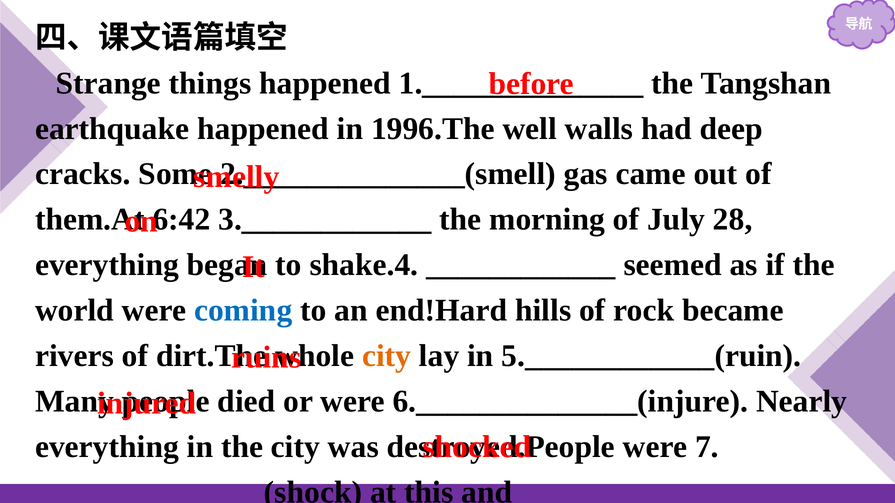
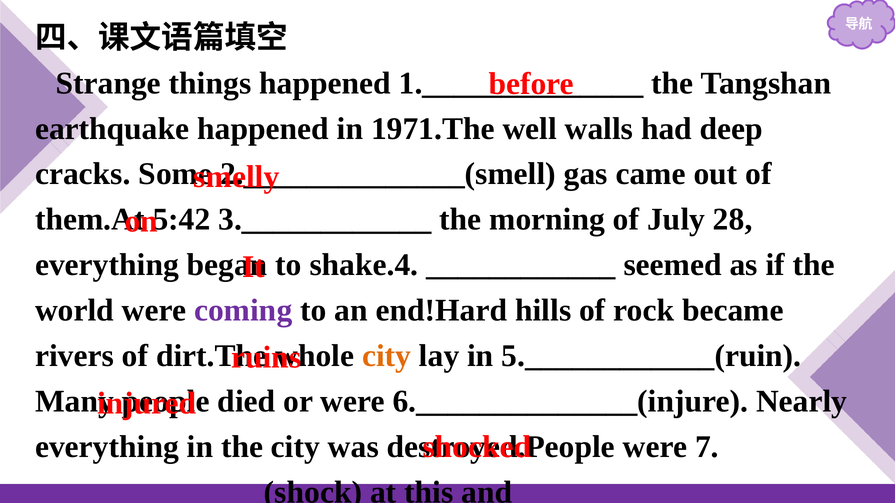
1996.The: 1996.The -> 1971.The (433, 129)
6:42: 6:42 -> 5:42 (181, 220)
coming colour: blue -> purple (243, 311)
